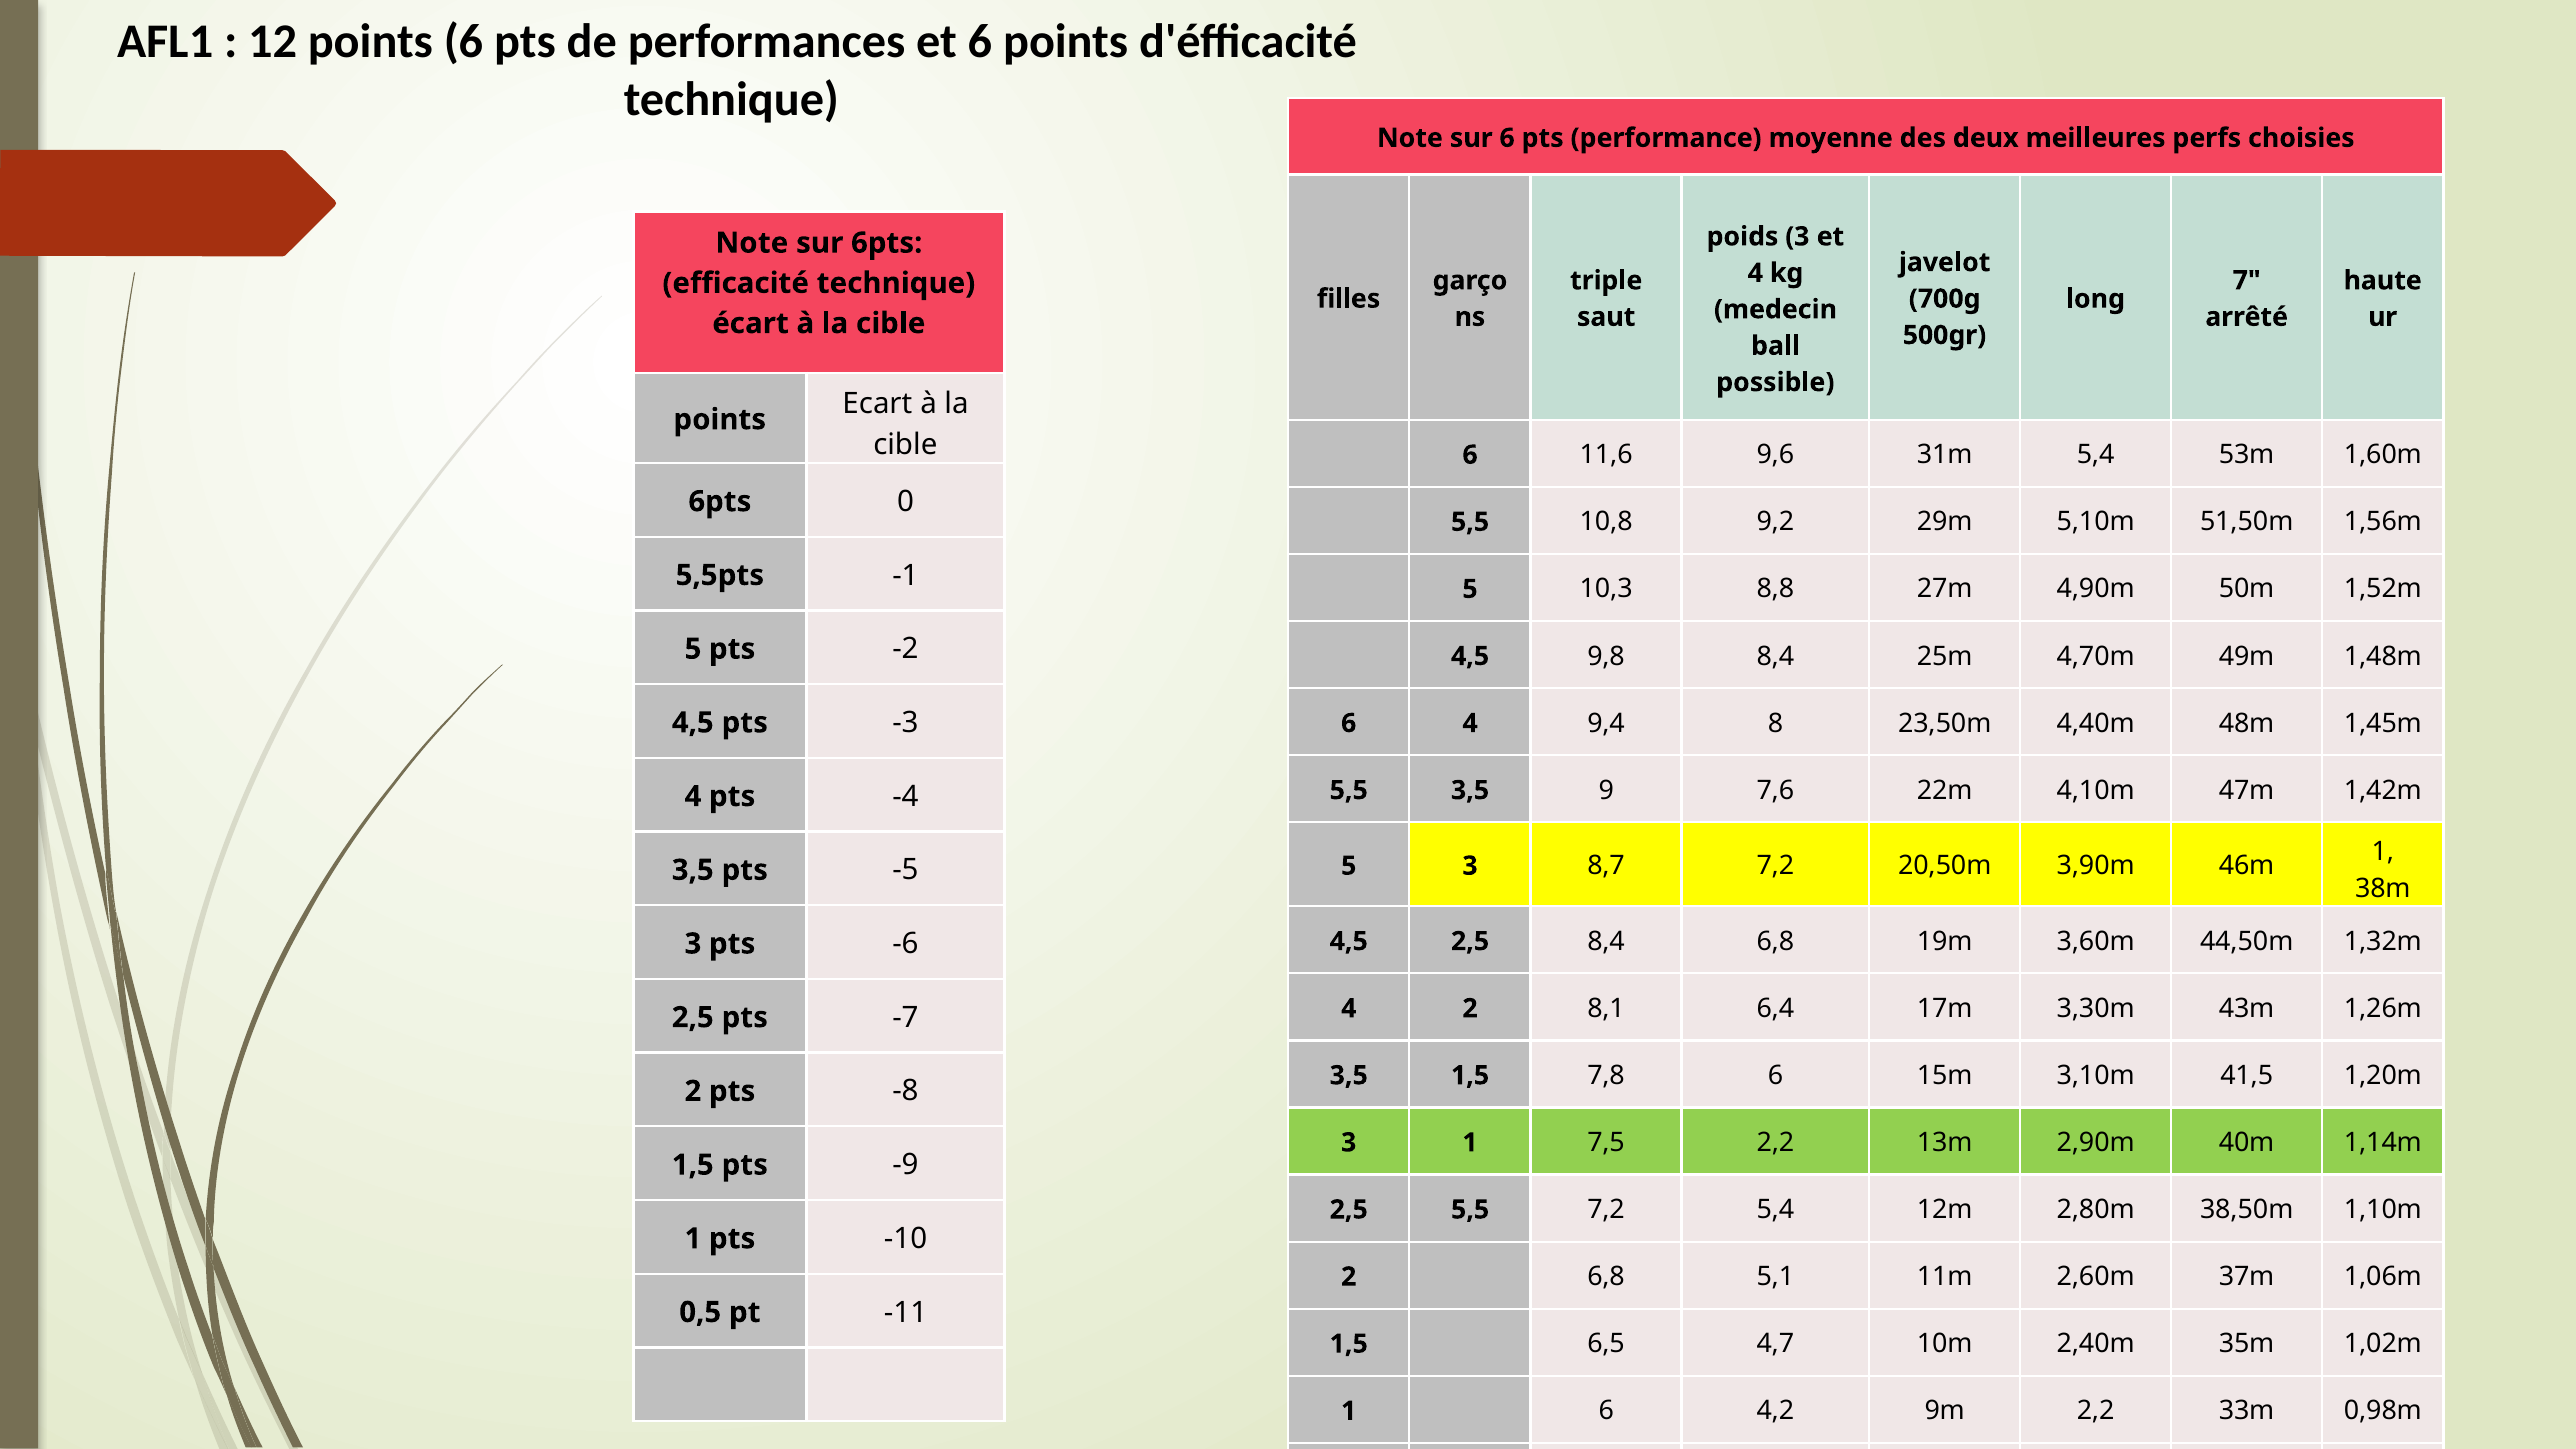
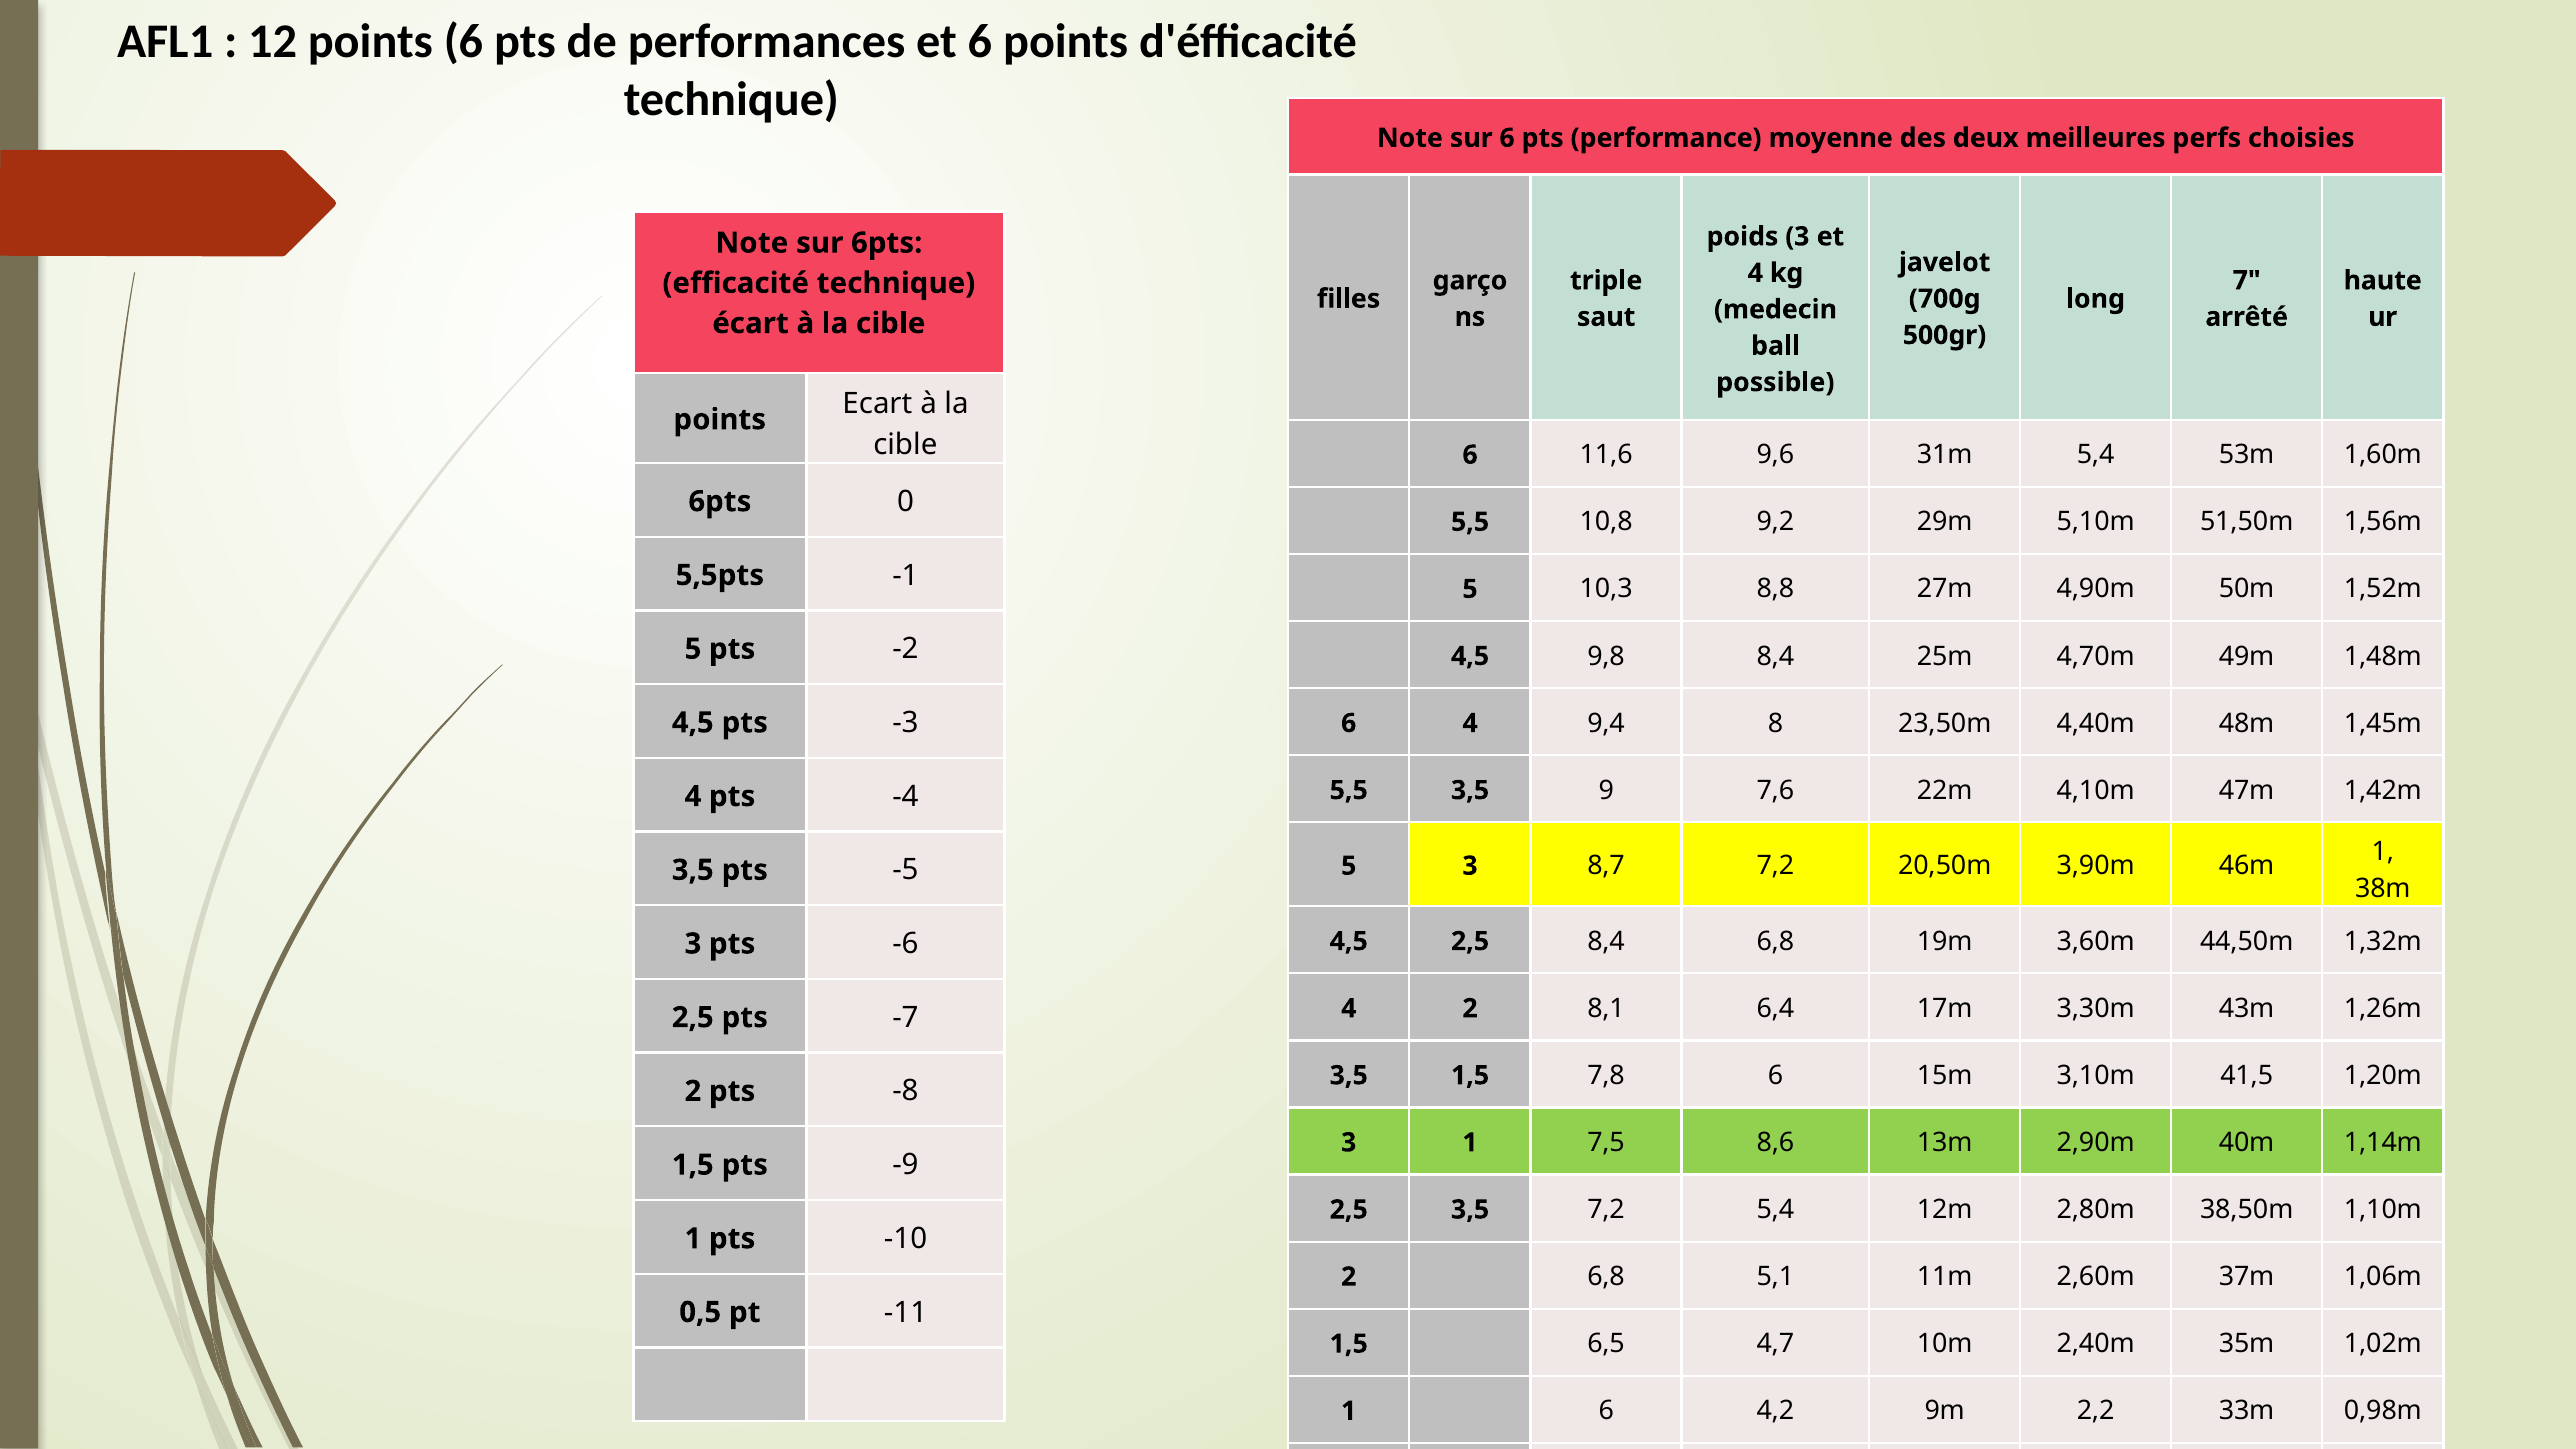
7,5 2,2: 2,2 -> 8,6 (1775, 1143)
2,5 5,5: 5,5 -> 3,5 (1470, 1210)
